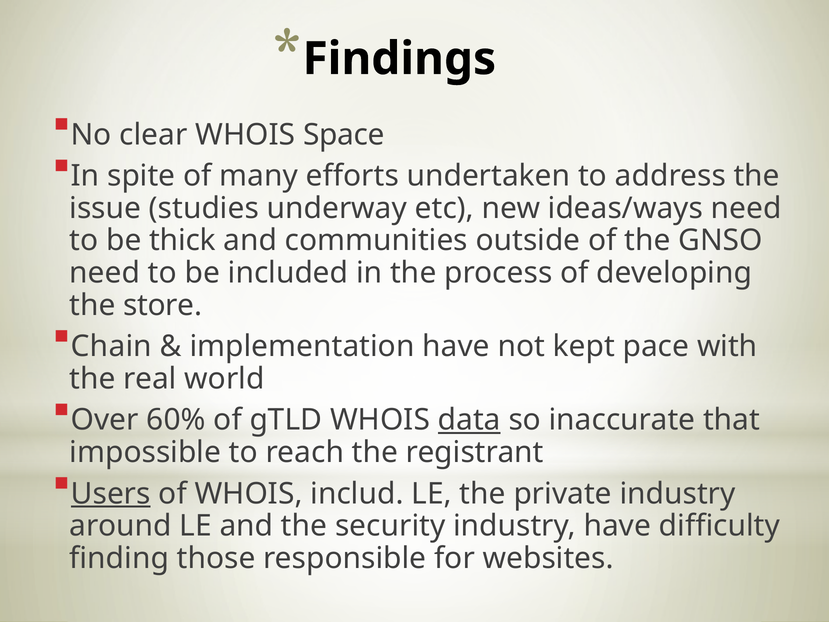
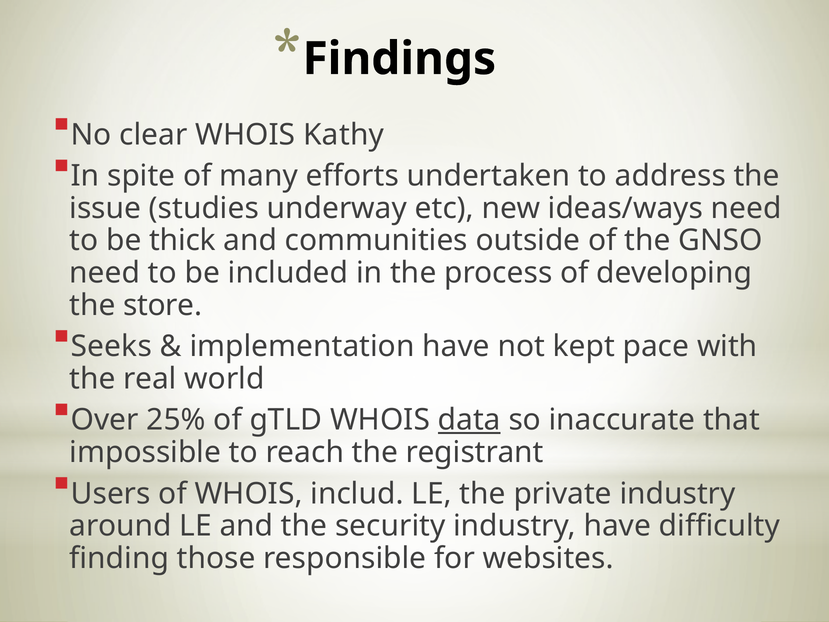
Space: Space -> Kathy (344, 135)
Chain: Chain -> Seeks (111, 346)
60%: 60% -> 25% (176, 420)
Users underline: present -> none (111, 493)
